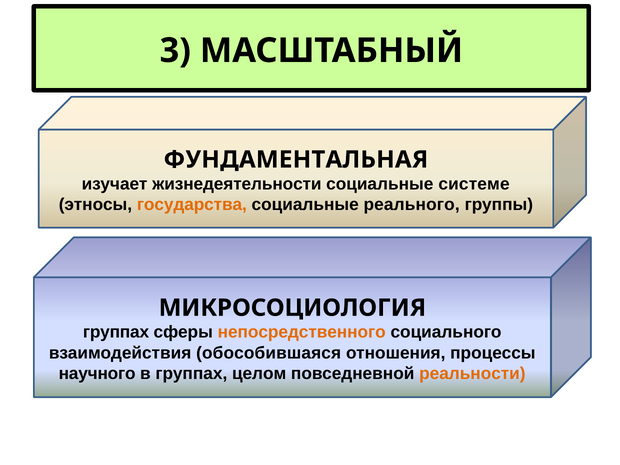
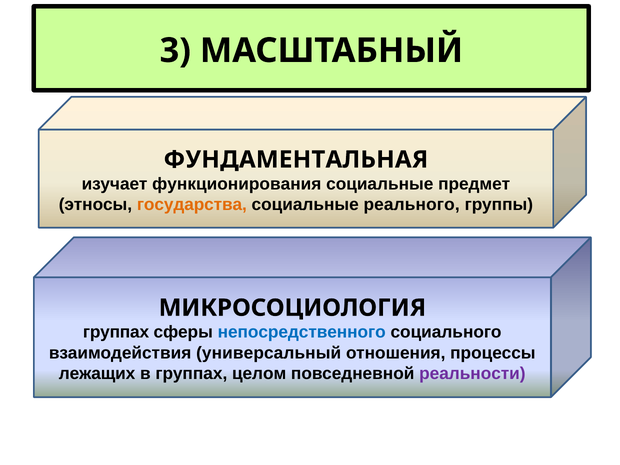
жизнедеятельности: жизнедеятельности -> функционирования (237, 184)
системе: системе -> предмет (474, 184)
непосредственного colour: orange -> blue (302, 332)
обособившаяся: обособившаяся -> универсальный (269, 353)
научного: научного -> лежащих (97, 374)
реальности colour: orange -> purple (472, 374)
